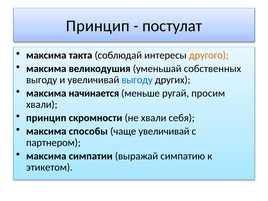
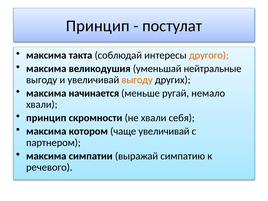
собственных: собственных -> нейтральные (213, 69)
выгоду colour: blue -> orange (137, 80)
просим: просим -> немало (208, 93)
способы: способы -> котором (88, 131)
этикетом: этикетом -> речевого (49, 167)
